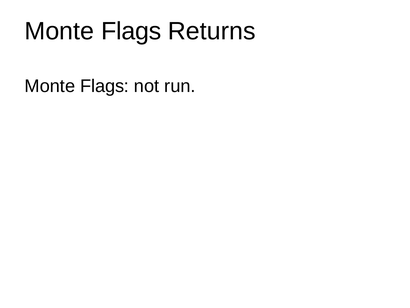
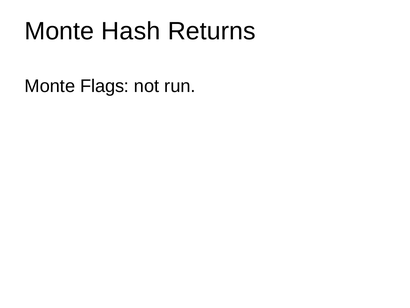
Flags: Flags -> Hash (131, 31)
